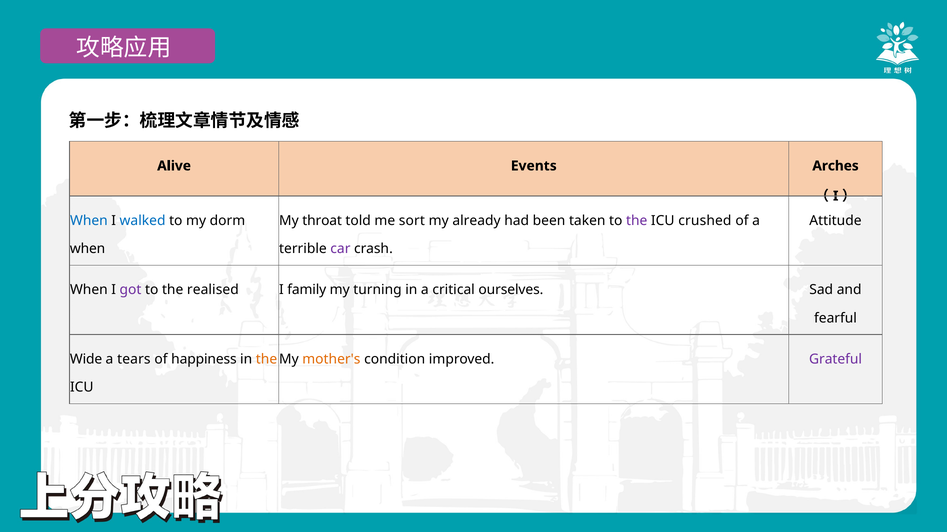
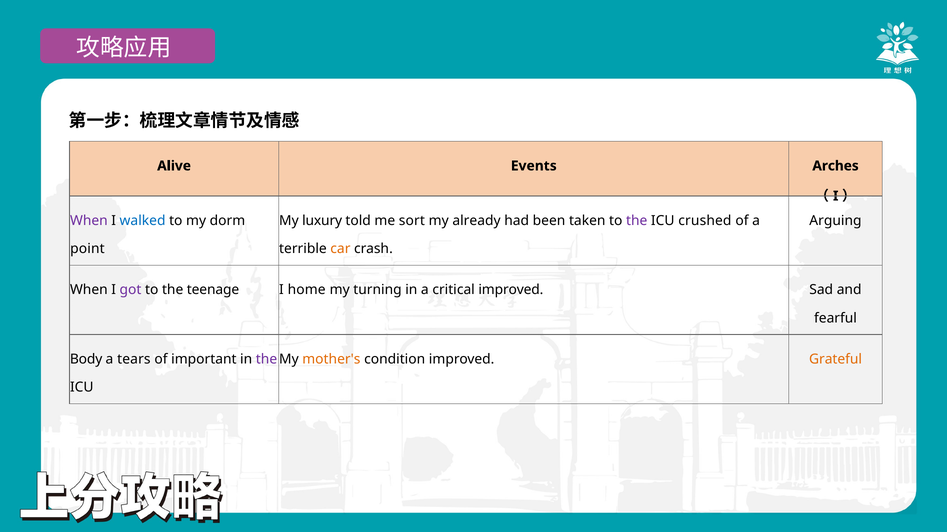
When colour: blue -> purple (89, 221)
throat: throat -> luxury (322, 221)
Attitude: Attitude -> Arguing (835, 221)
when: when -> point (87, 249)
car colour: purple -> orange (340, 249)
realised: realised -> teenage (213, 290)
family: family -> home (307, 290)
critical ourselves: ourselves -> improved (511, 290)
Wide: Wide -> Body (86, 360)
happiness: happiness -> important (204, 360)
the colour: orange -> purple (266, 360)
Grateful colour: purple -> orange (836, 360)
